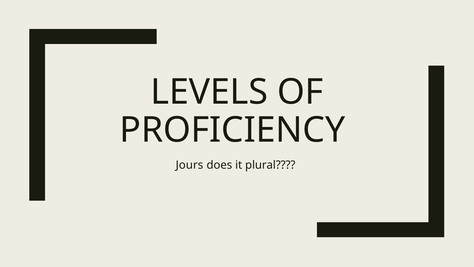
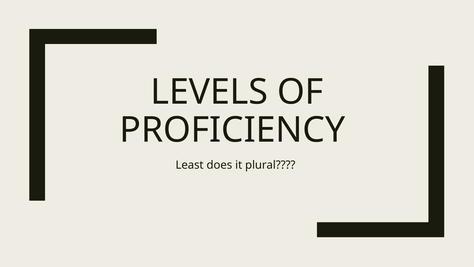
Jours: Jours -> Least (190, 165)
